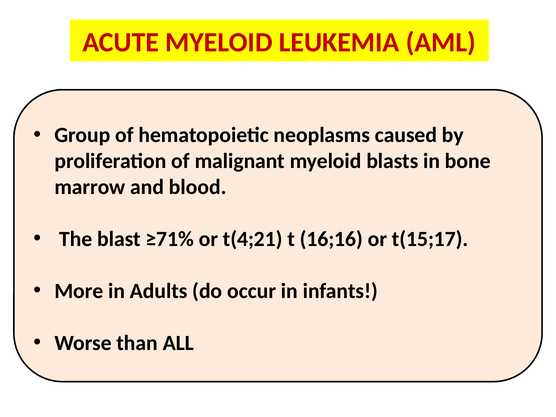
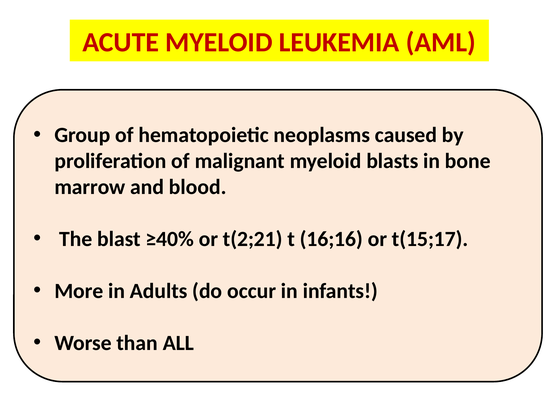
≥71%: ≥71% -> ≥40% (170, 239)
t(4;21: t(4;21 -> t(2;21 (253, 239)
